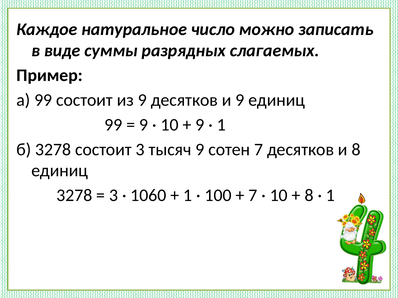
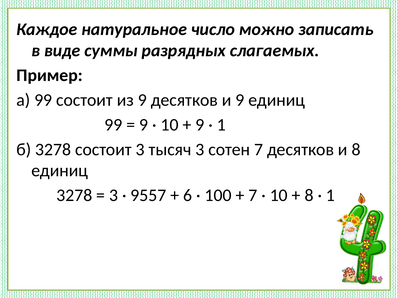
тысяч 9: 9 -> 3 (200, 150)
1060: 1060 -> 9557 (148, 196)
1: 1 -> 6 (188, 196)
